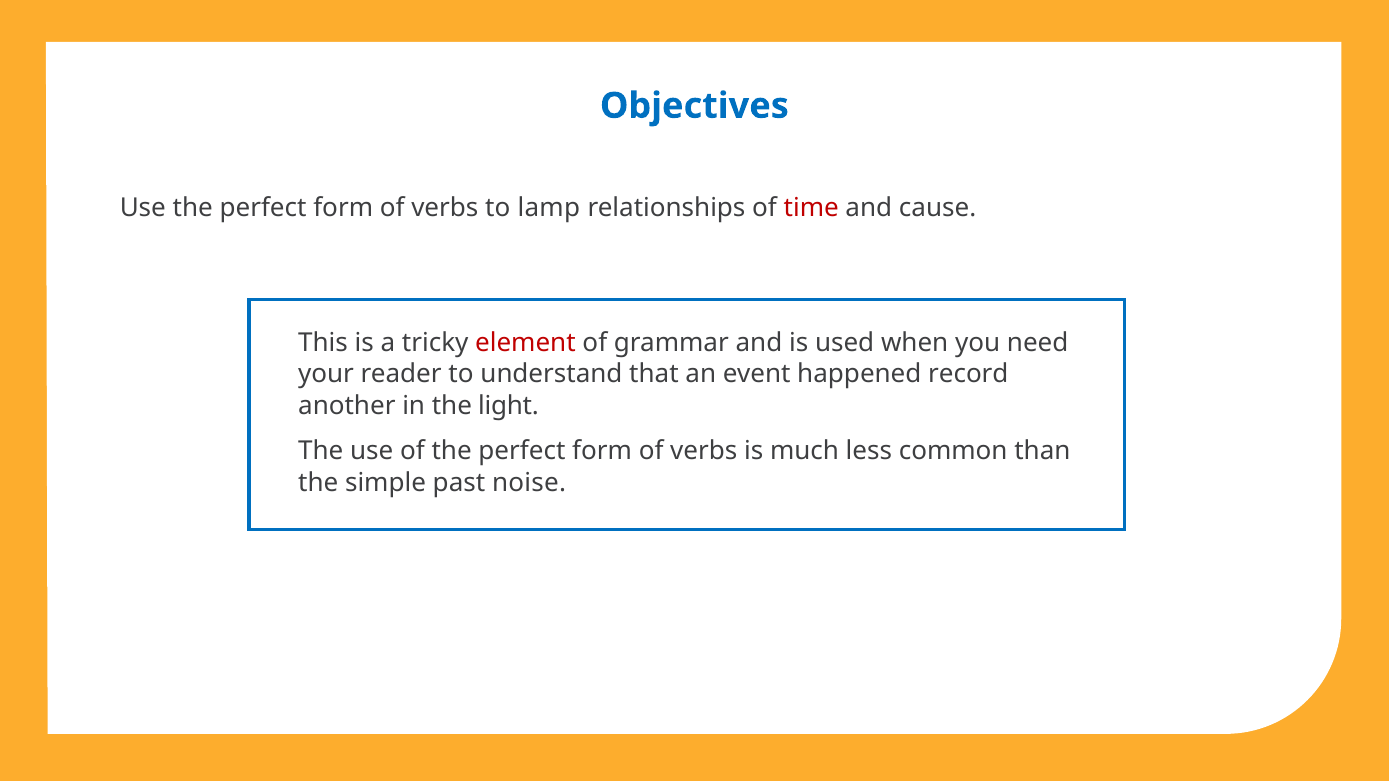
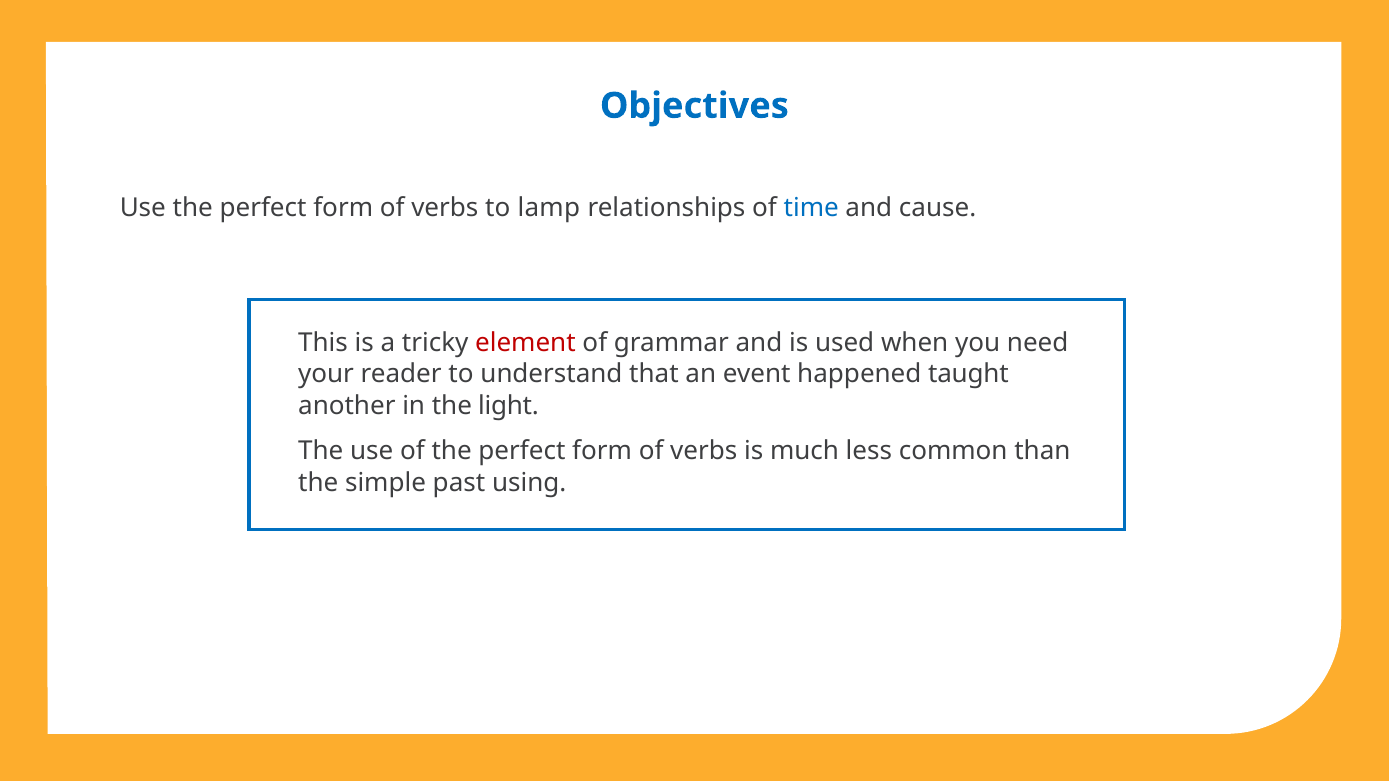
time colour: red -> blue (811, 208)
record: record -> taught (968, 374)
noise: noise -> using (529, 483)
